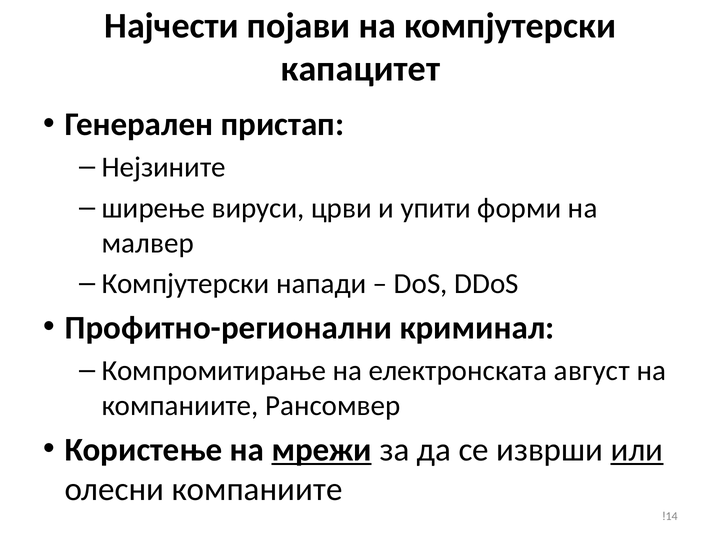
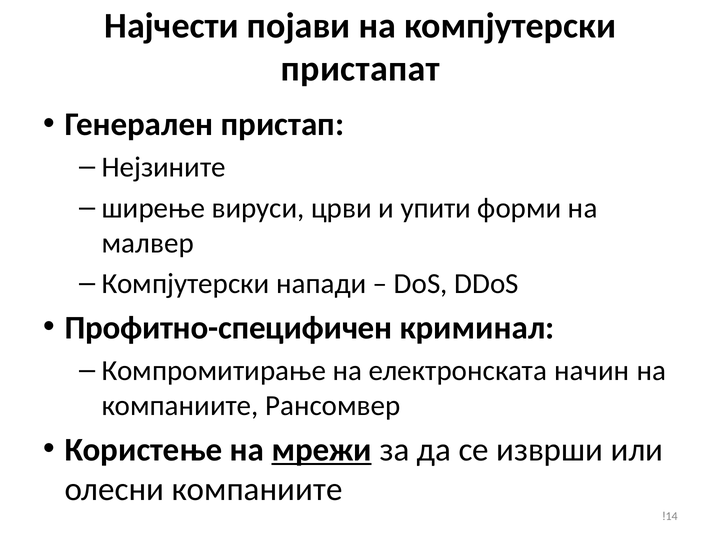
капацитет: капацитет -> пристапат (360, 69)
Профитно-регионални: Профитно-регионални -> Профитно-специфичен (228, 328)
август: август -> начин (592, 370)
или underline: present -> none (637, 449)
